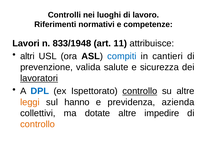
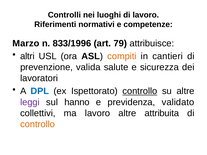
Lavori: Lavori -> Marzo (26, 43)
833/1948: 833/1948 -> 833/1996 (72, 43)
11: 11 -> 79 (120, 43)
compiti colour: blue -> orange (122, 56)
lavoratori underline: present -> none (39, 78)
leggi colour: orange -> purple (30, 102)
azienda: azienda -> validato (178, 102)
ma dotate: dotate -> lavoro (97, 113)
impedire: impedire -> attribuita (162, 113)
